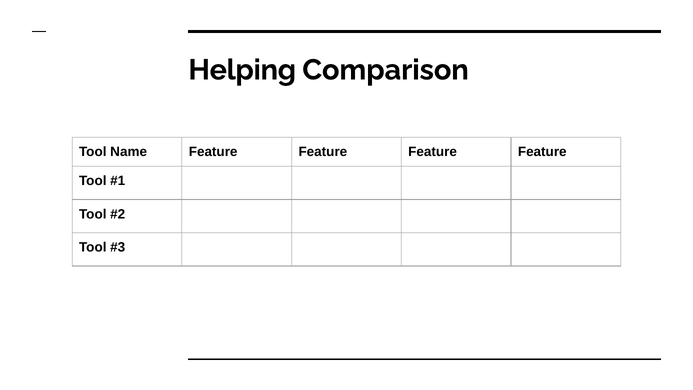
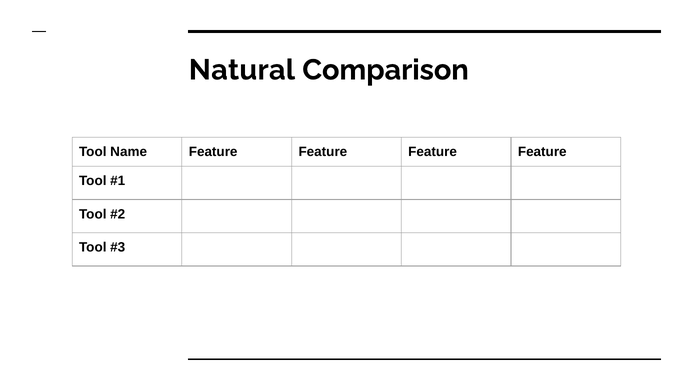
Helping: Helping -> Natural (242, 70)
